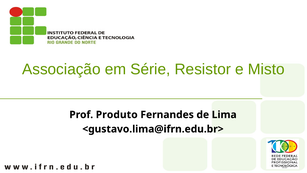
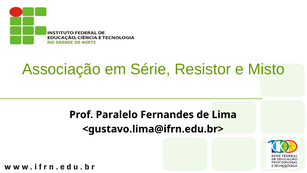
Produto: Produto -> Paralelo (117, 115)
